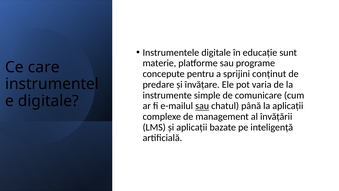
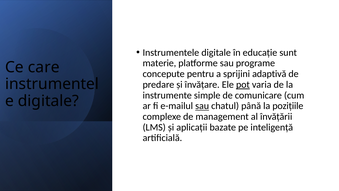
conținut: conținut -> adaptivă (269, 74)
pot underline: none -> present (243, 84)
la aplicații: aplicații -> pozițiile (288, 106)
